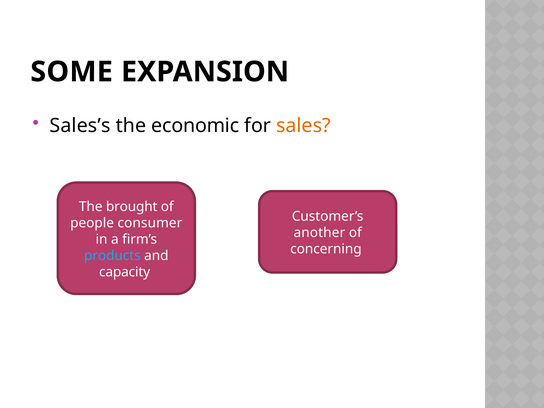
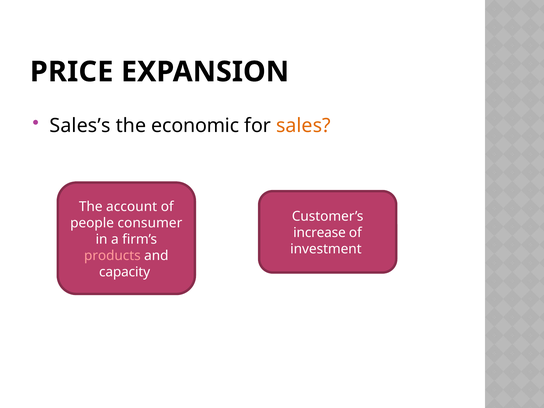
SOME: SOME -> PRICE (72, 72)
brought: brought -> account (132, 207)
another: another -> increase (319, 233)
concerning: concerning -> investment (326, 249)
products colour: light blue -> pink (112, 256)
